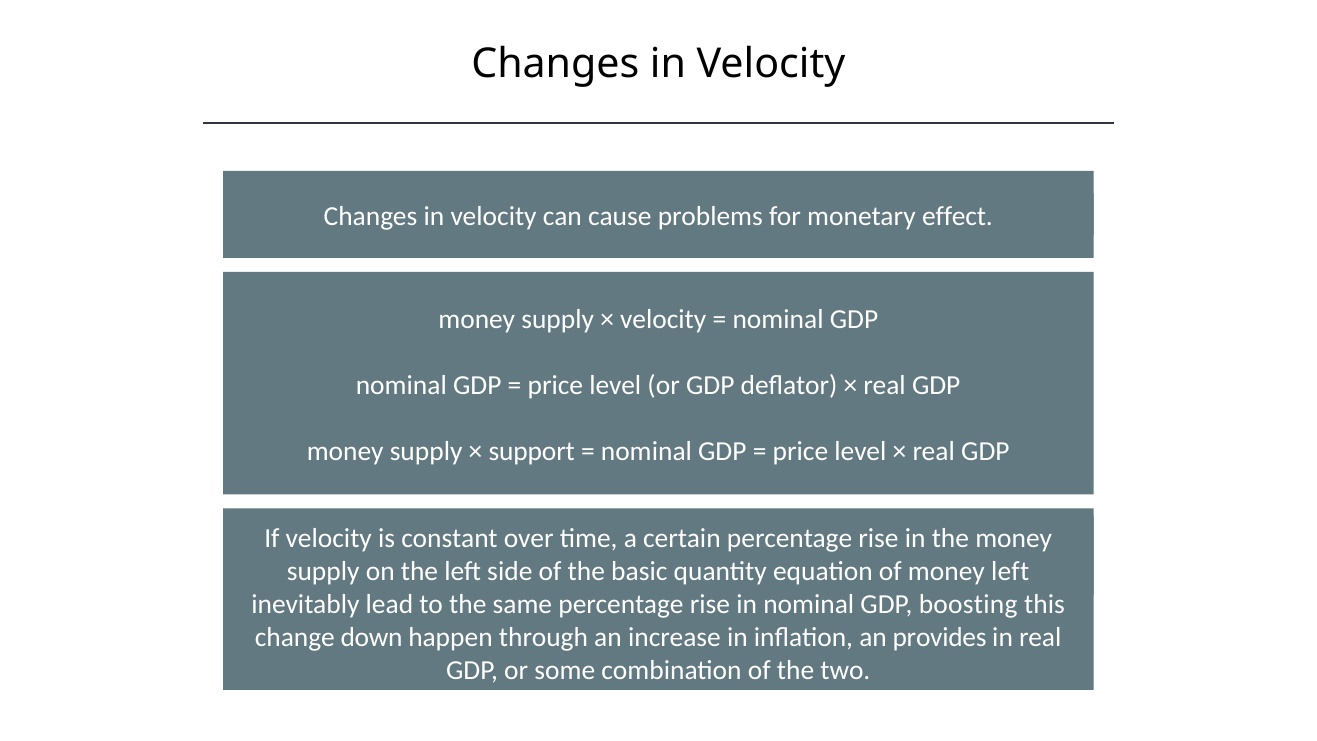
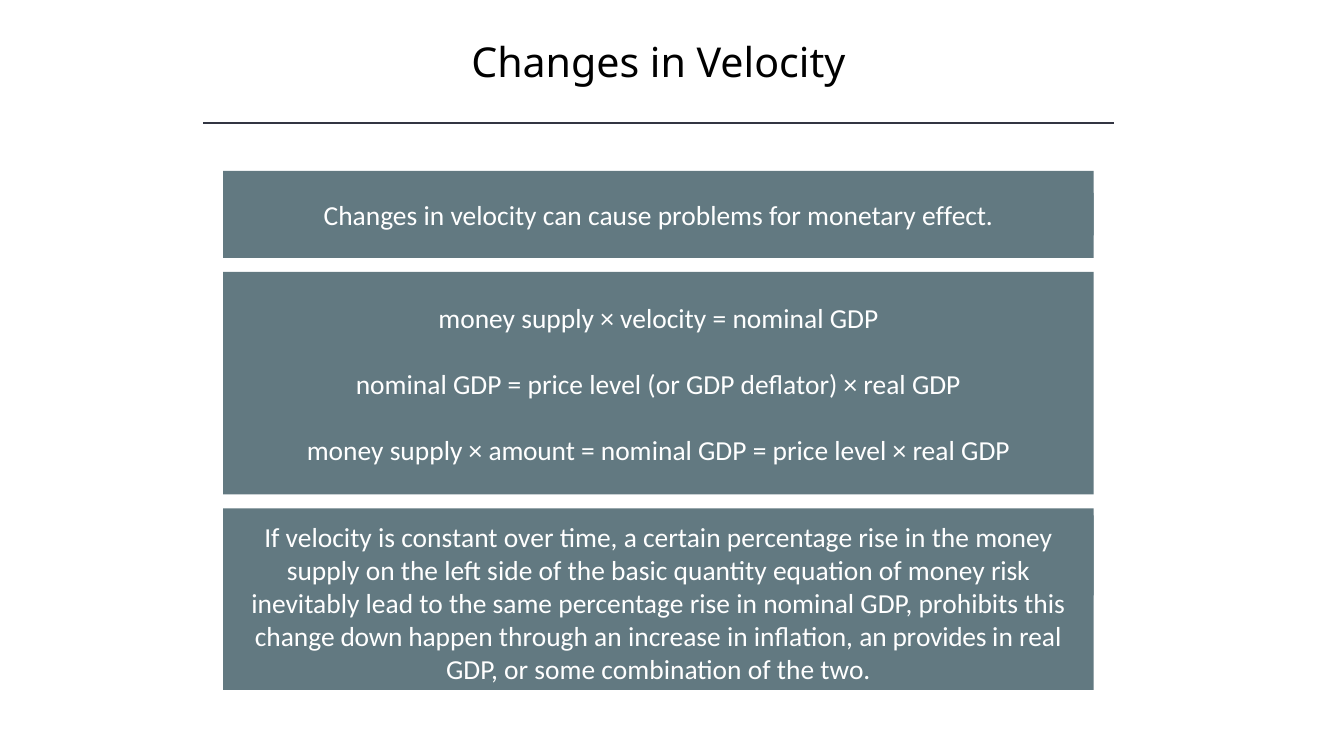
support: support -> amount (532, 451)
money left: left -> risk (1010, 571)
boosting: boosting -> prohibits (968, 604)
